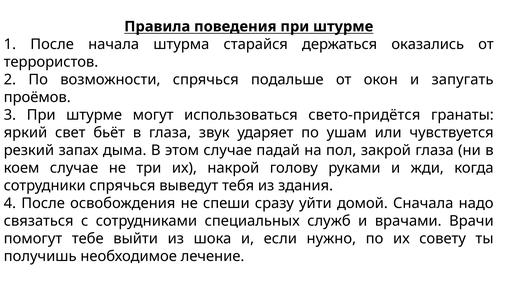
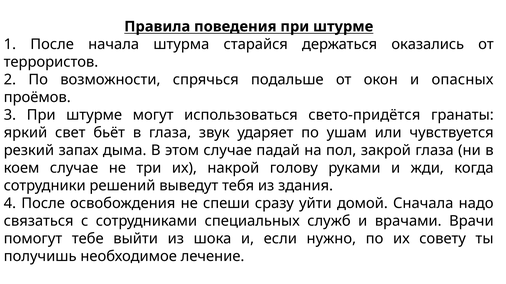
запугать: запугать -> опасных (462, 80)
сотрудники спрячься: спрячься -> решений (122, 186)
